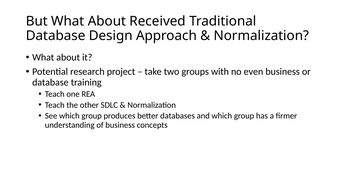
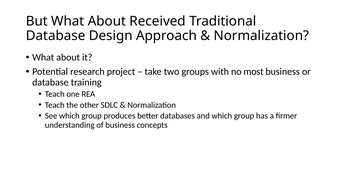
even: even -> most (254, 72)
